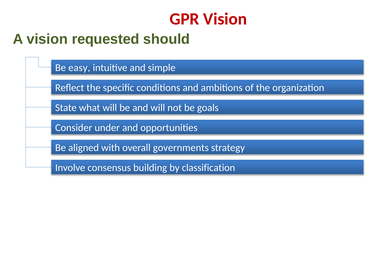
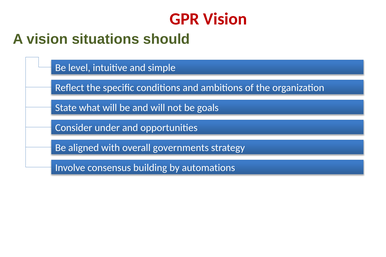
requested: requested -> situations (106, 39)
easy: easy -> level (79, 68)
classification: classification -> automations (208, 168)
